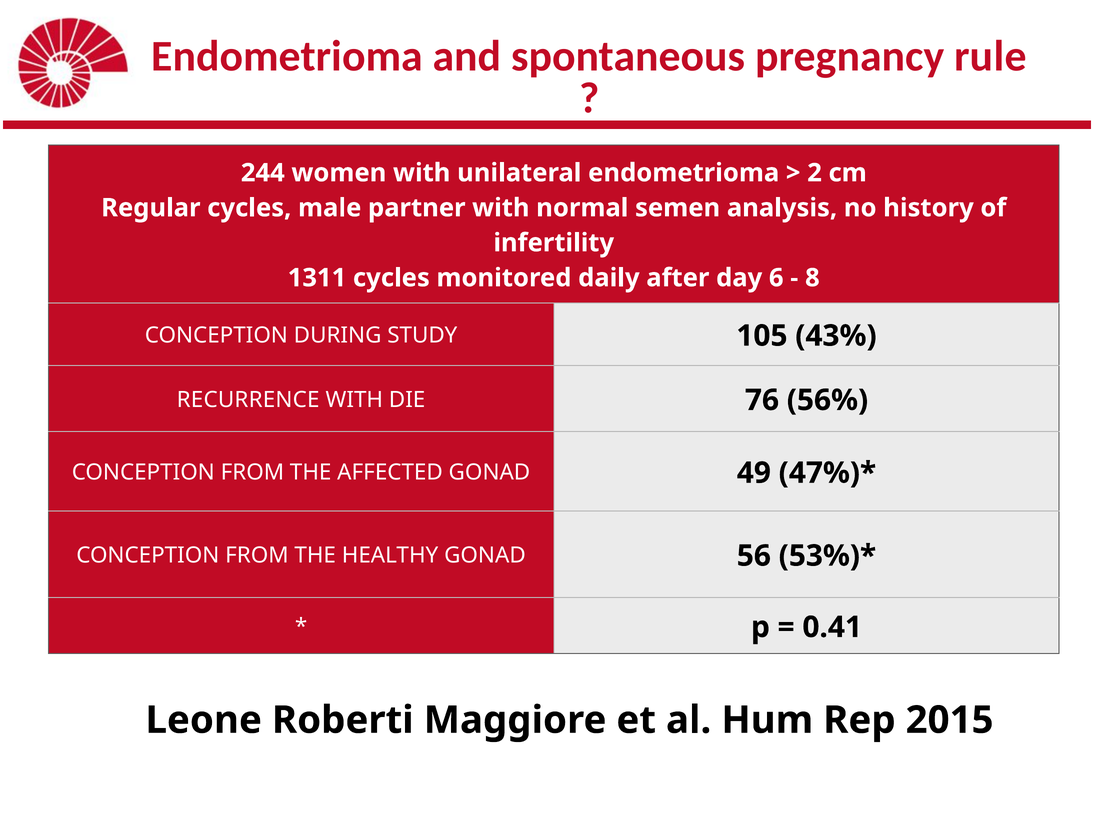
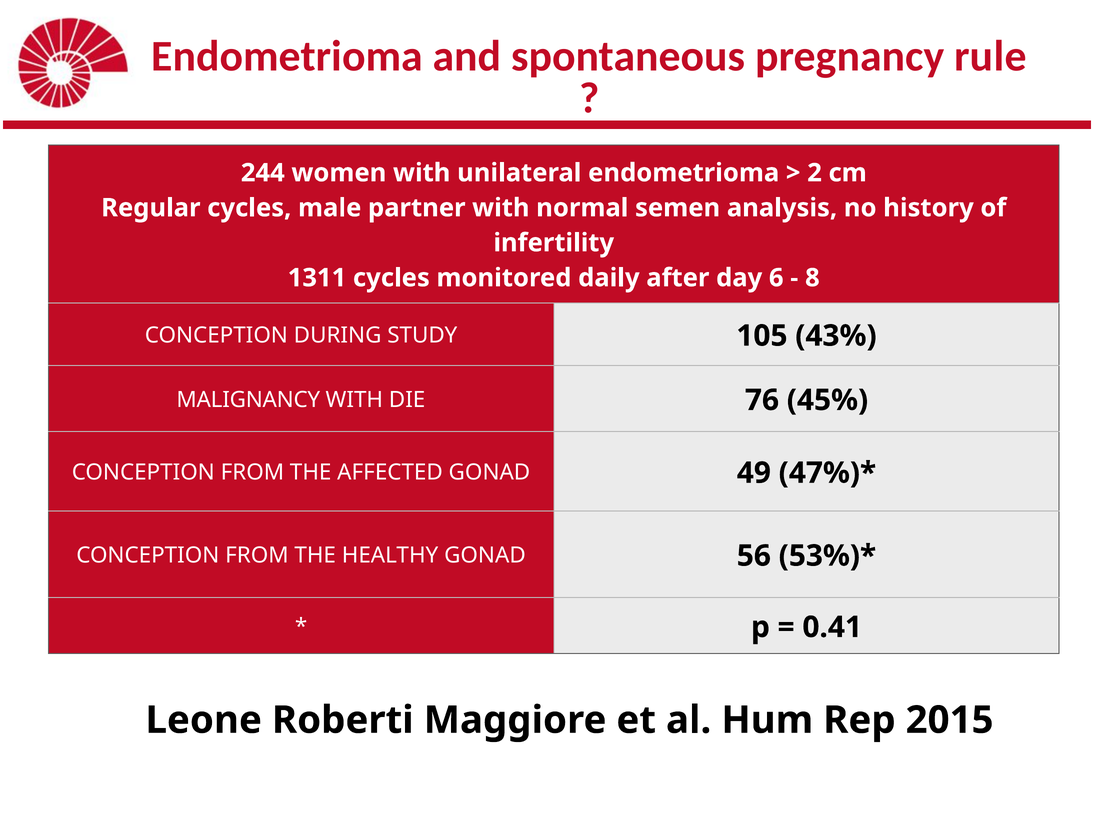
RECURRENCE: RECURRENCE -> MALIGNANCY (248, 400)
56%: 56% -> 45% (827, 400)
